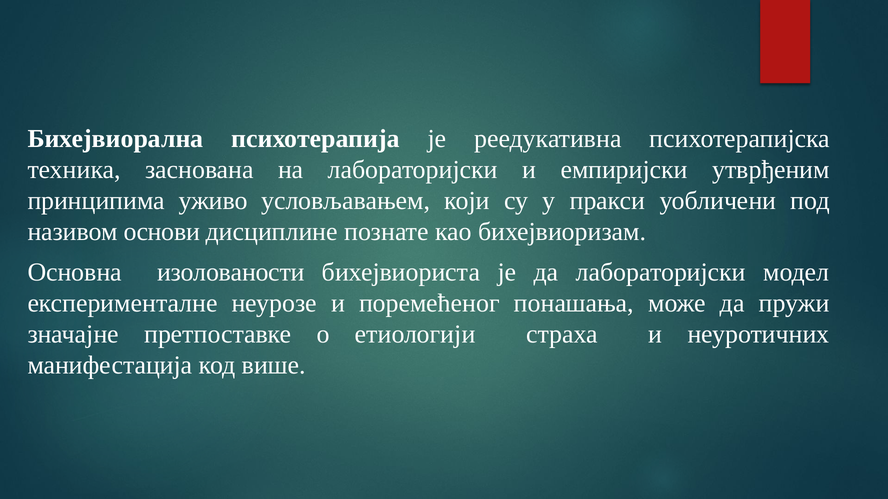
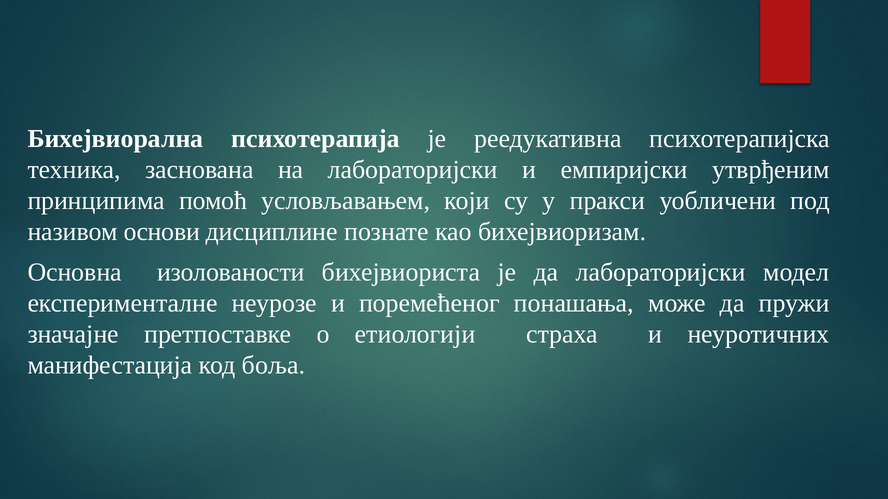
уживо: уживо -> помоћ (213, 201)
више: више -> боља (274, 365)
